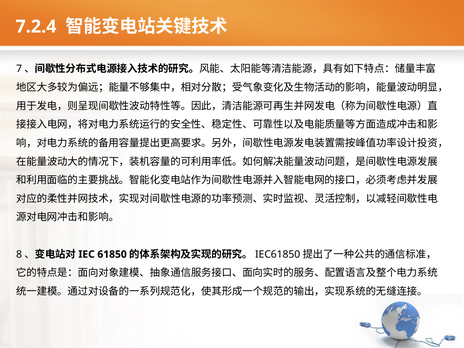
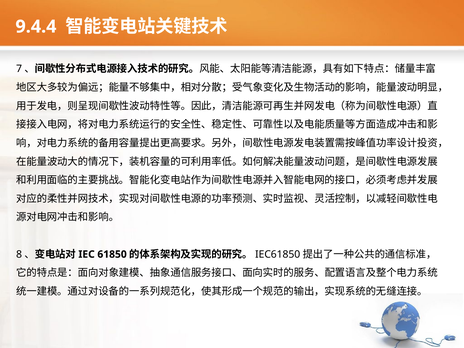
7.2.4: 7.2.4 -> 9.4.4 (36, 27)
